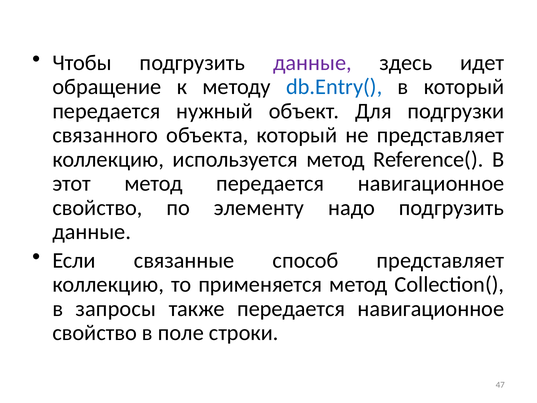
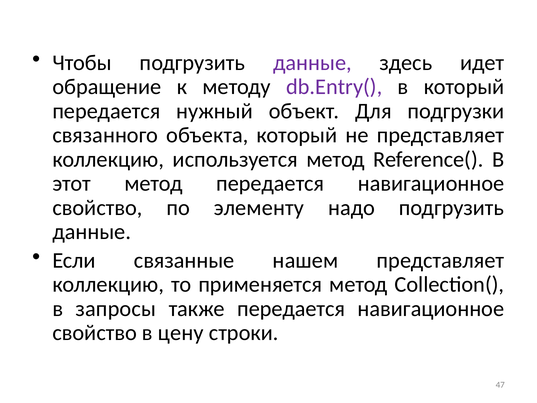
db.Entry( colour: blue -> purple (334, 87)
способ: способ -> нашем (306, 260)
поле: поле -> цену (181, 333)
